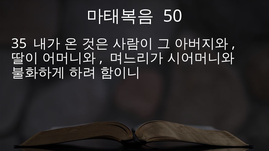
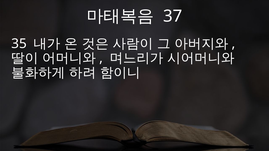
50: 50 -> 37 (173, 16)
